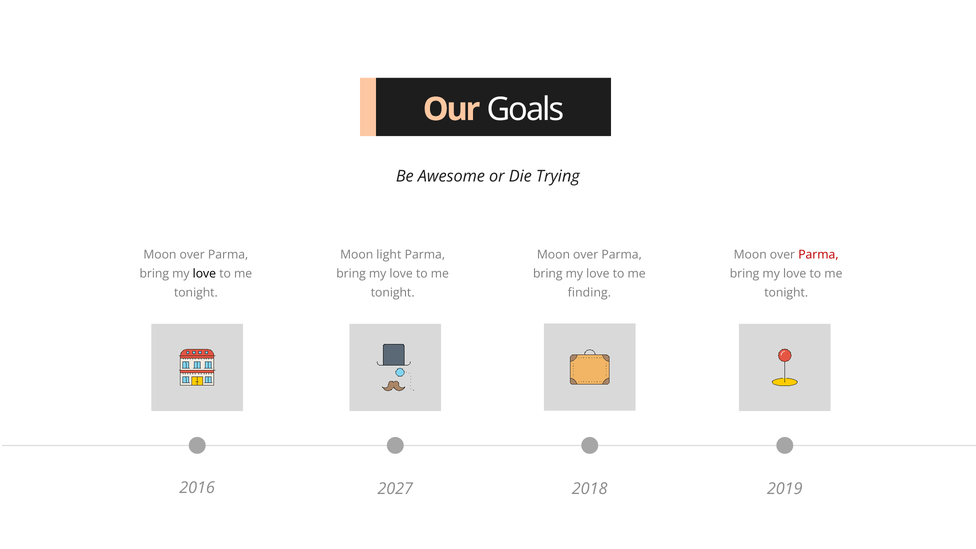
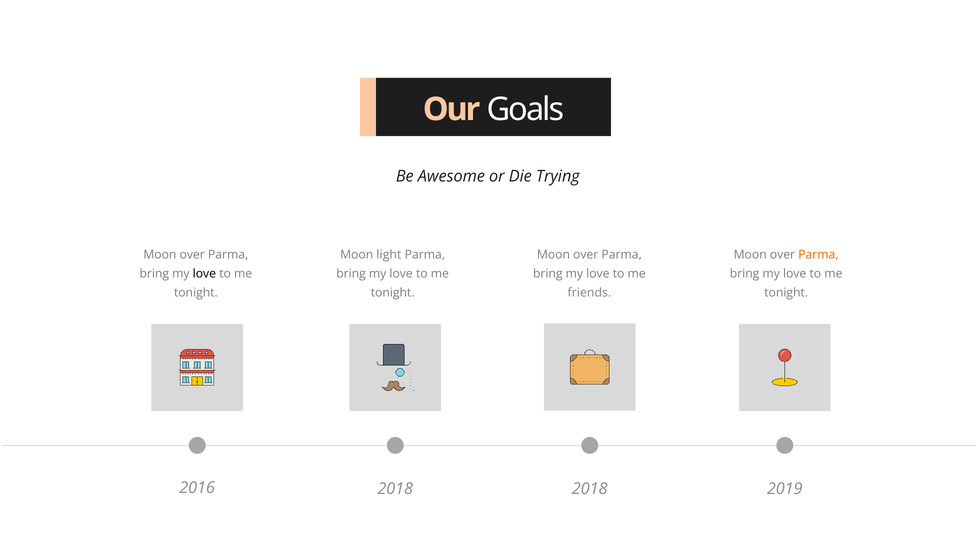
Parma colour: red -> orange (818, 255)
finding: finding -> friends (589, 293)
2027: 2027 -> 2018 (395, 489)
